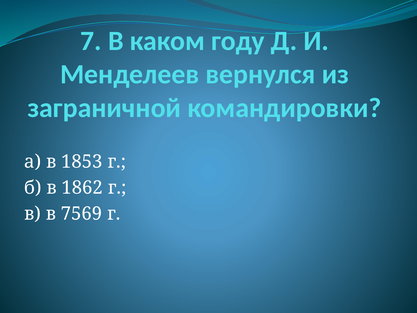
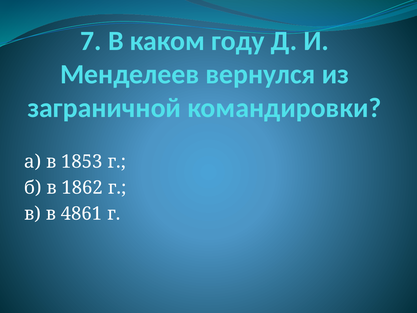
7569: 7569 -> 4861 (82, 214)
